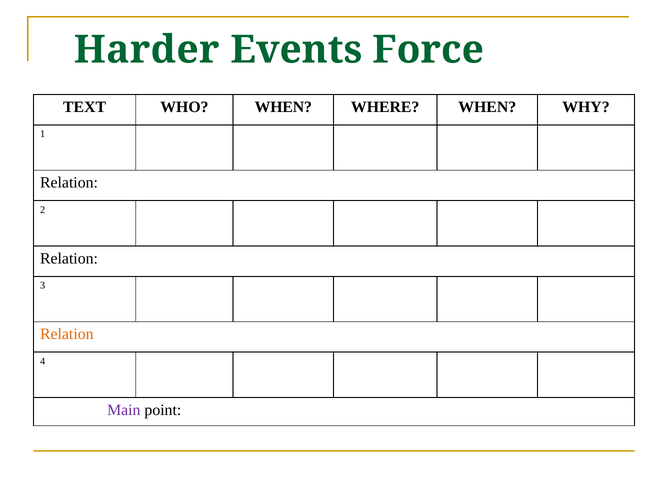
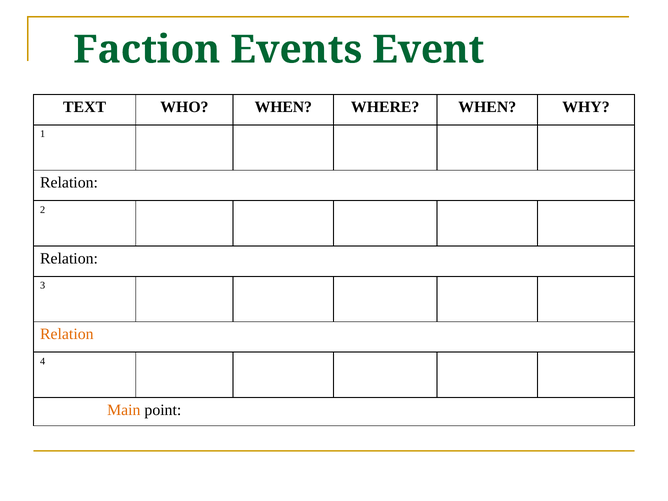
Harder: Harder -> Faction (147, 50)
Force: Force -> Event (428, 50)
Main colour: purple -> orange (124, 410)
